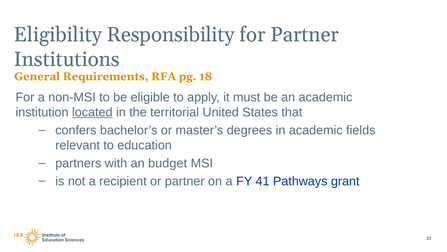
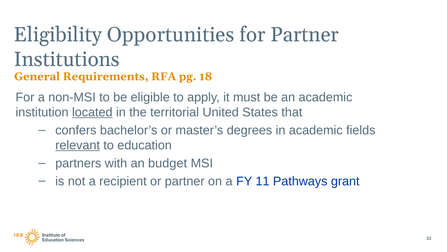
Responsibility: Responsibility -> Opportunities (171, 35)
relevant underline: none -> present (78, 145)
41: 41 -> 11 (263, 181)
